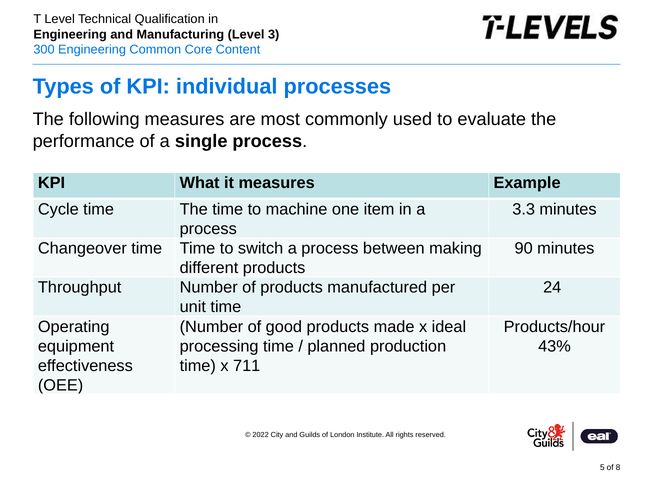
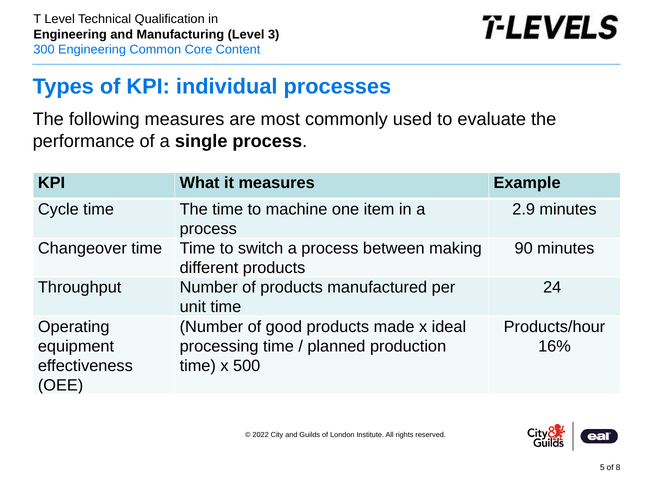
3.3: 3.3 -> 2.9 (524, 210)
43%: 43% -> 16% (554, 347)
711: 711 -> 500 (247, 366)
